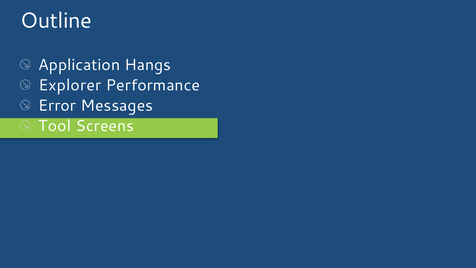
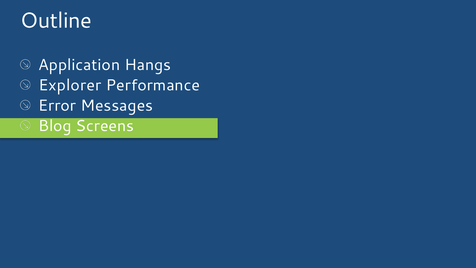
Tool: Tool -> Blog (55, 126)
